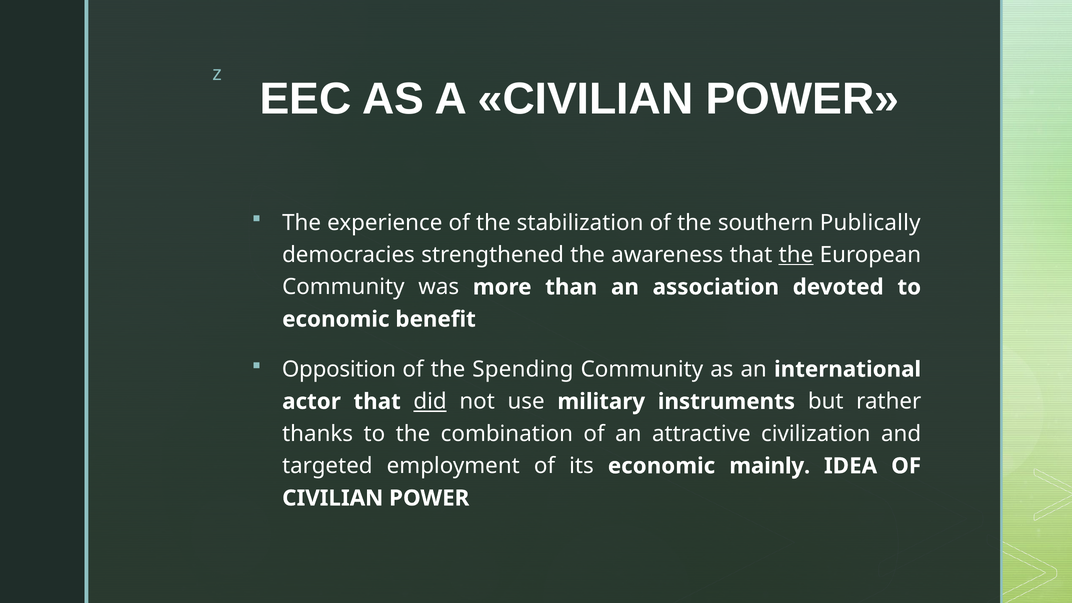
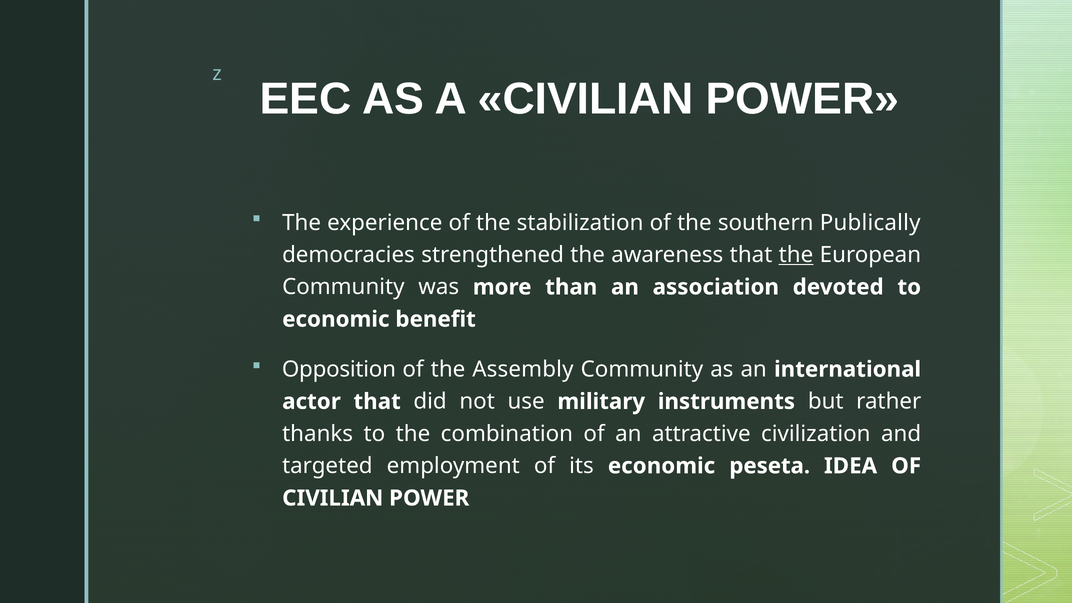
Spending: Spending -> Assembly (523, 369)
did underline: present -> none (430, 402)
mainly: mainly -> peseta (770, 466)
